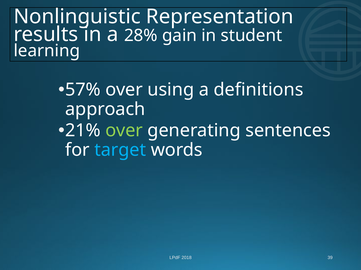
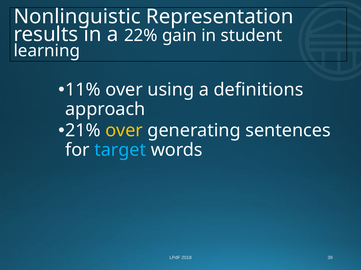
28%: 28% -> 22% (141, 36)
57%: 57% -> 11% (83, 90)
over colour: light green -> yellow (124, 131)
